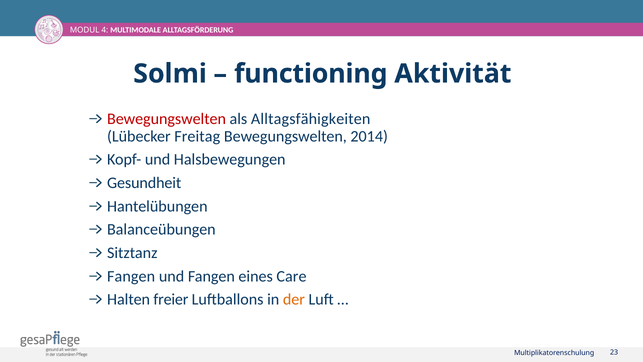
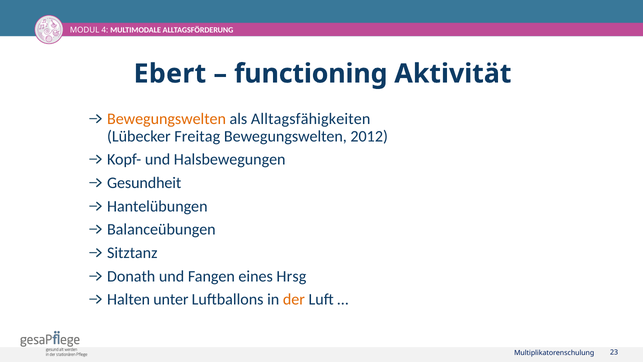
Solmi: Solmi -> Ebert (170, 74)
Bewegungswelten colour: red -> orange (167, 119)
2014: 2014 -> 2012 (369, 136)
Fangen: Fangen -> Donath (131, 276)
Care: Care -> Hrsg (291, 276)
freier: freier -> unter (171, 299)
